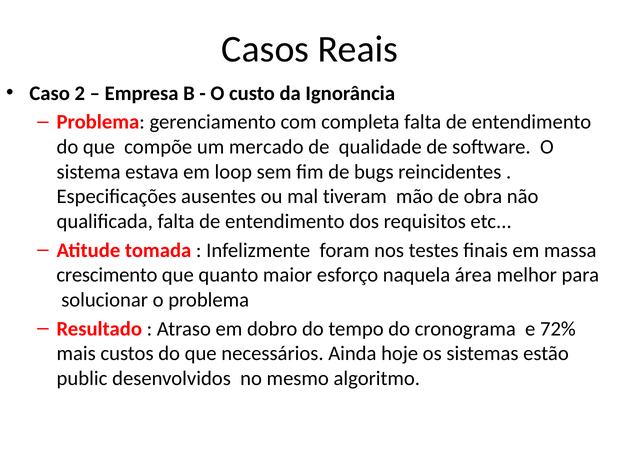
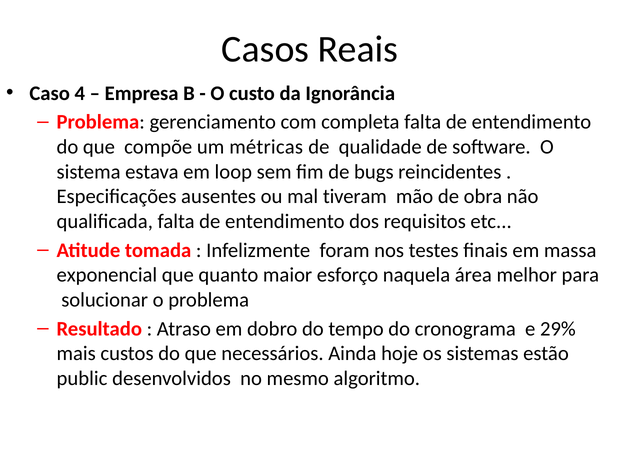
2: 2 -> 4 (80, 93)
mercado: mercado -> métricas (266, 147)
crescimento: crescimento -> exponencial (107, 275)
72%: 72% -> 29% (558, 329)
